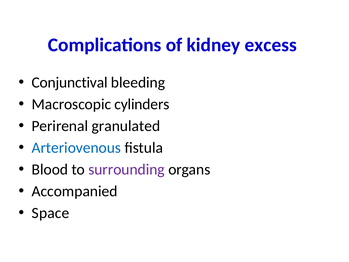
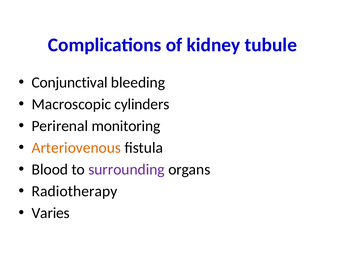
excess: excess -> tubule (271, 45)
granulated: granulated -> monitoring (126, 126)
Arteriovenous colour: blue -> orange (76, 148)
Accompanied: Accompanied -> Radiotherapy (75, 191)
Space: Space -> Varies (51, 213)
